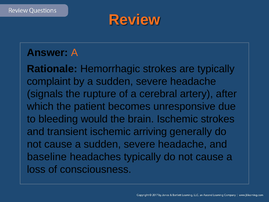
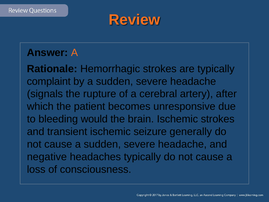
arriving: arriving -> seizure (150, 132)
baseline: baseline -> negative (47, 157)
